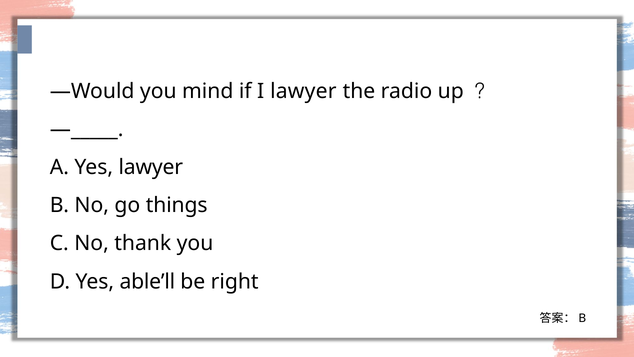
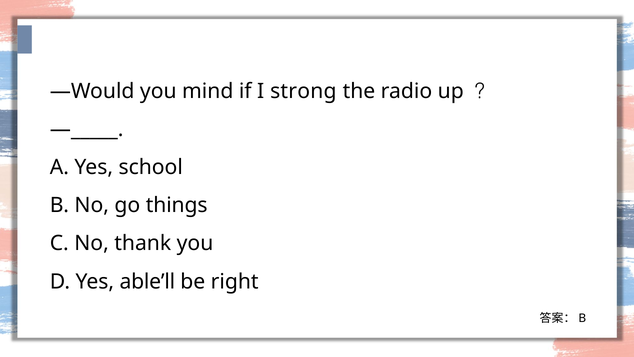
I lawyer: lawyer -> strong (303, 91)
Yes lawyer: lawyer -> school (151, 167)
